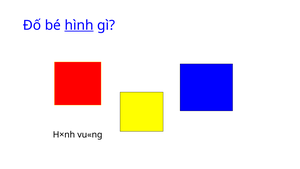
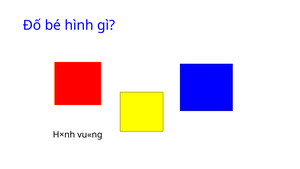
hình underline: present -> none (79, 25)
